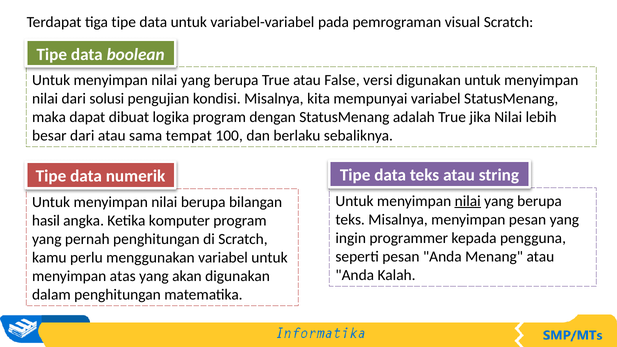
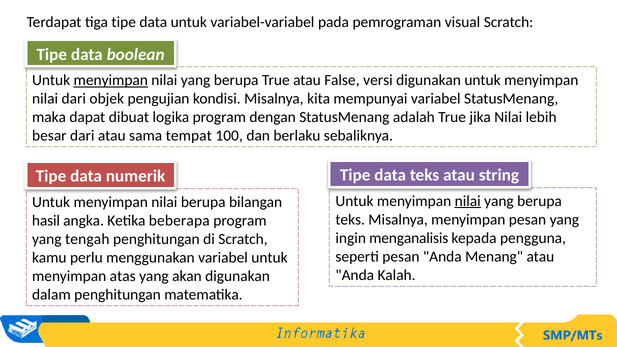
menyimpan underline: none -> present (111, 80)
solusi: solusi -> objek (107, 99)
komputer: komputer -> beberapa (179, 221)
programmer: programmer -> menganalisis (409, 238)
pernah: pernah -> tengah (87, 239)
